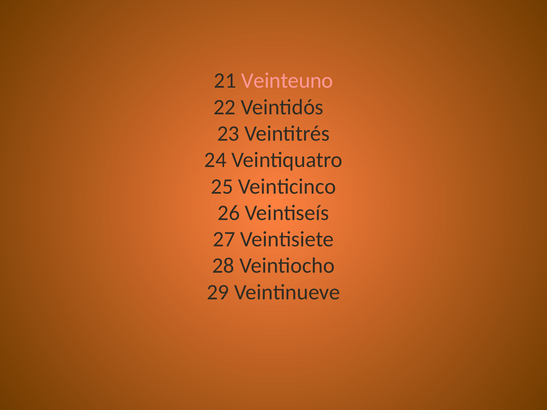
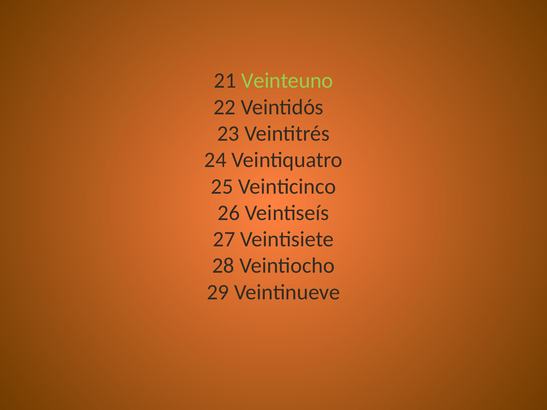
Veinteuno colour: pink -> light green (287, 81)
